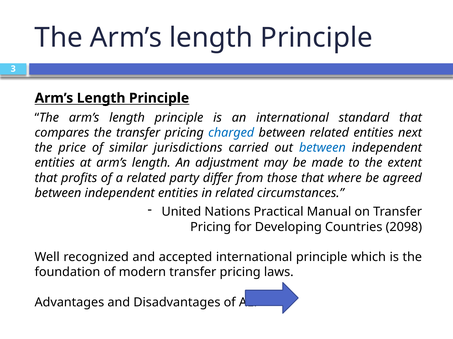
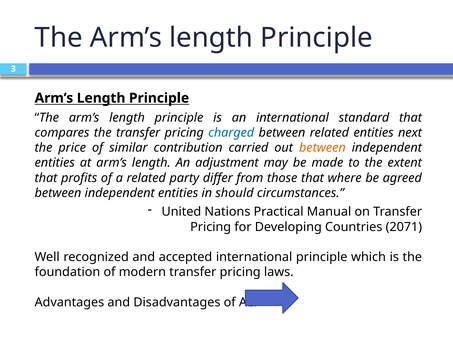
jurisdictions: jurisdictions -> contribution (188, 148)
between colour: blue -> orange (322, 148)
in related: related -> should (234, 193)
2098: 2098 -> 2071 (404, 227)
